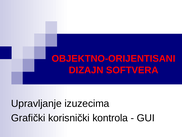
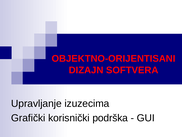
kontrola: kontrola -> podrška (110, 118)
